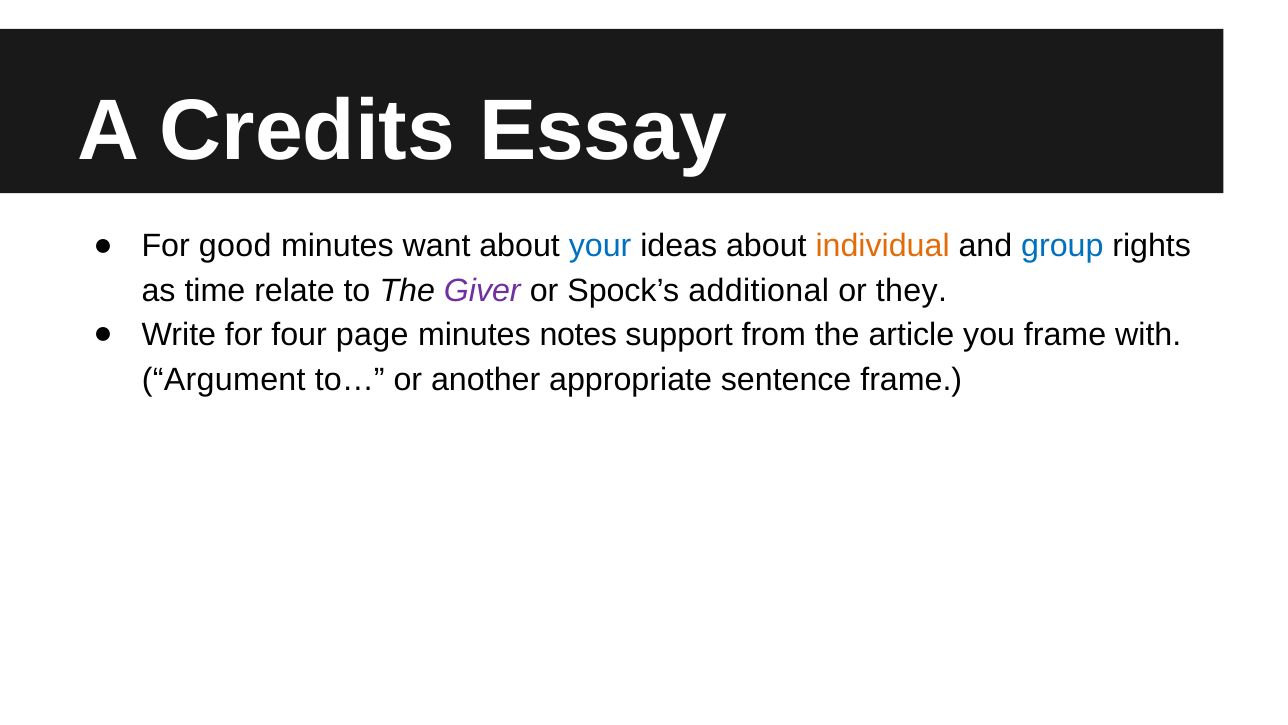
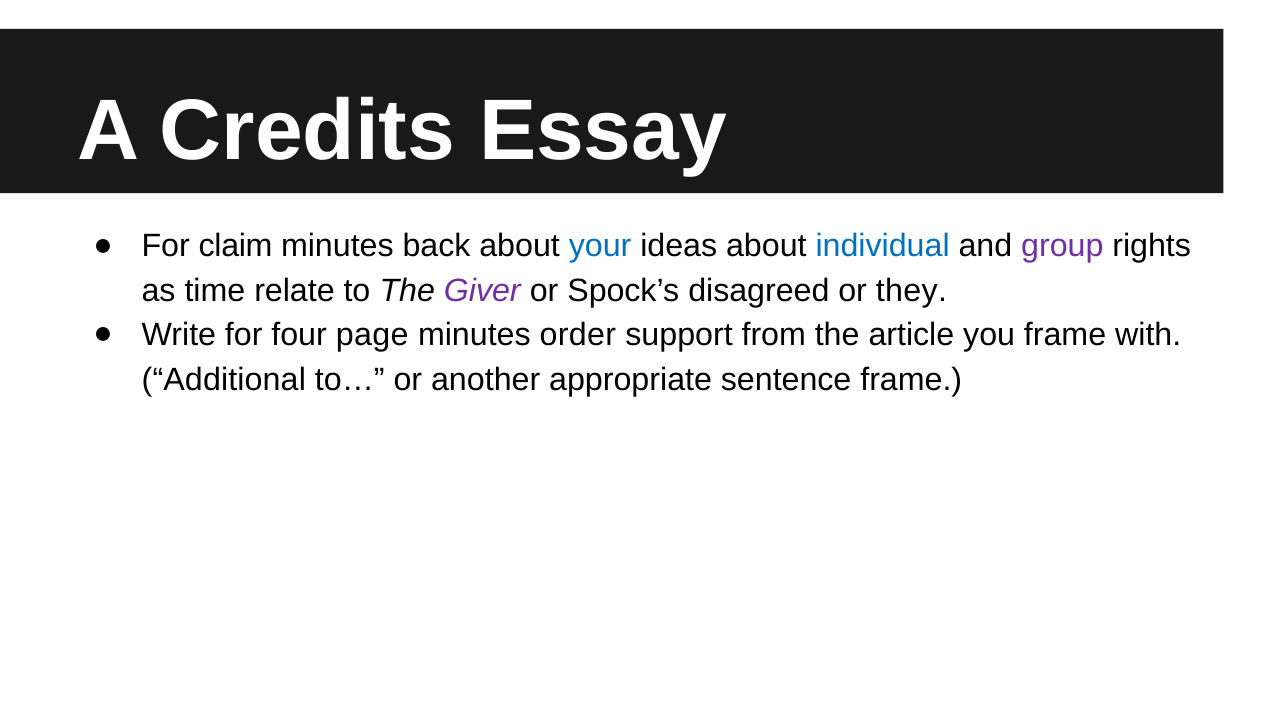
good: good -> claim (236, 246)
want: want -> back (437, 246)
individual colour: orange -> blue (883, 246)
group colour: blue -> purple (1062, 246)
additional: additional -> disagreed (759, 290)
notes: notes -> order (578, 335)
Argument: Argument -> Additional (224, 379)
